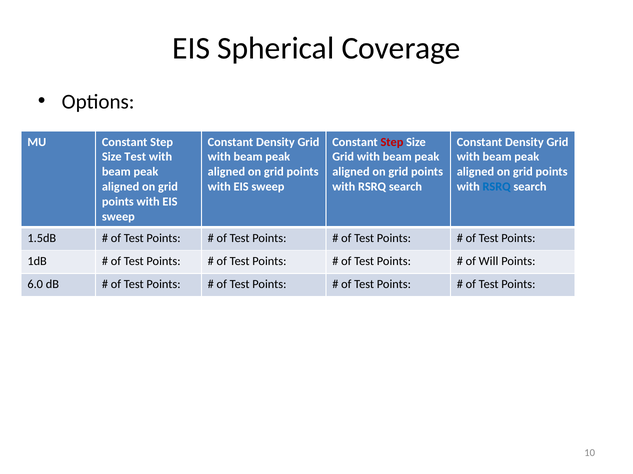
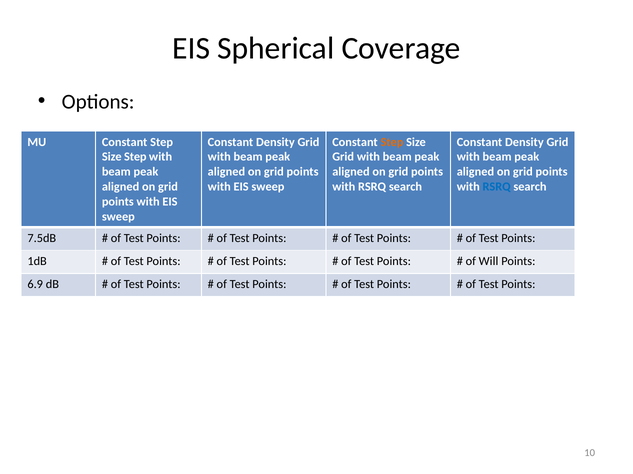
Step colour: red -> orange (392, 142)
Size Test: Test -> Step (135, 157)
1.5dB: 1.5dB -> 7.5dB (42, 238)
6.0: 6.0 -> 6.9 (35, 285)
